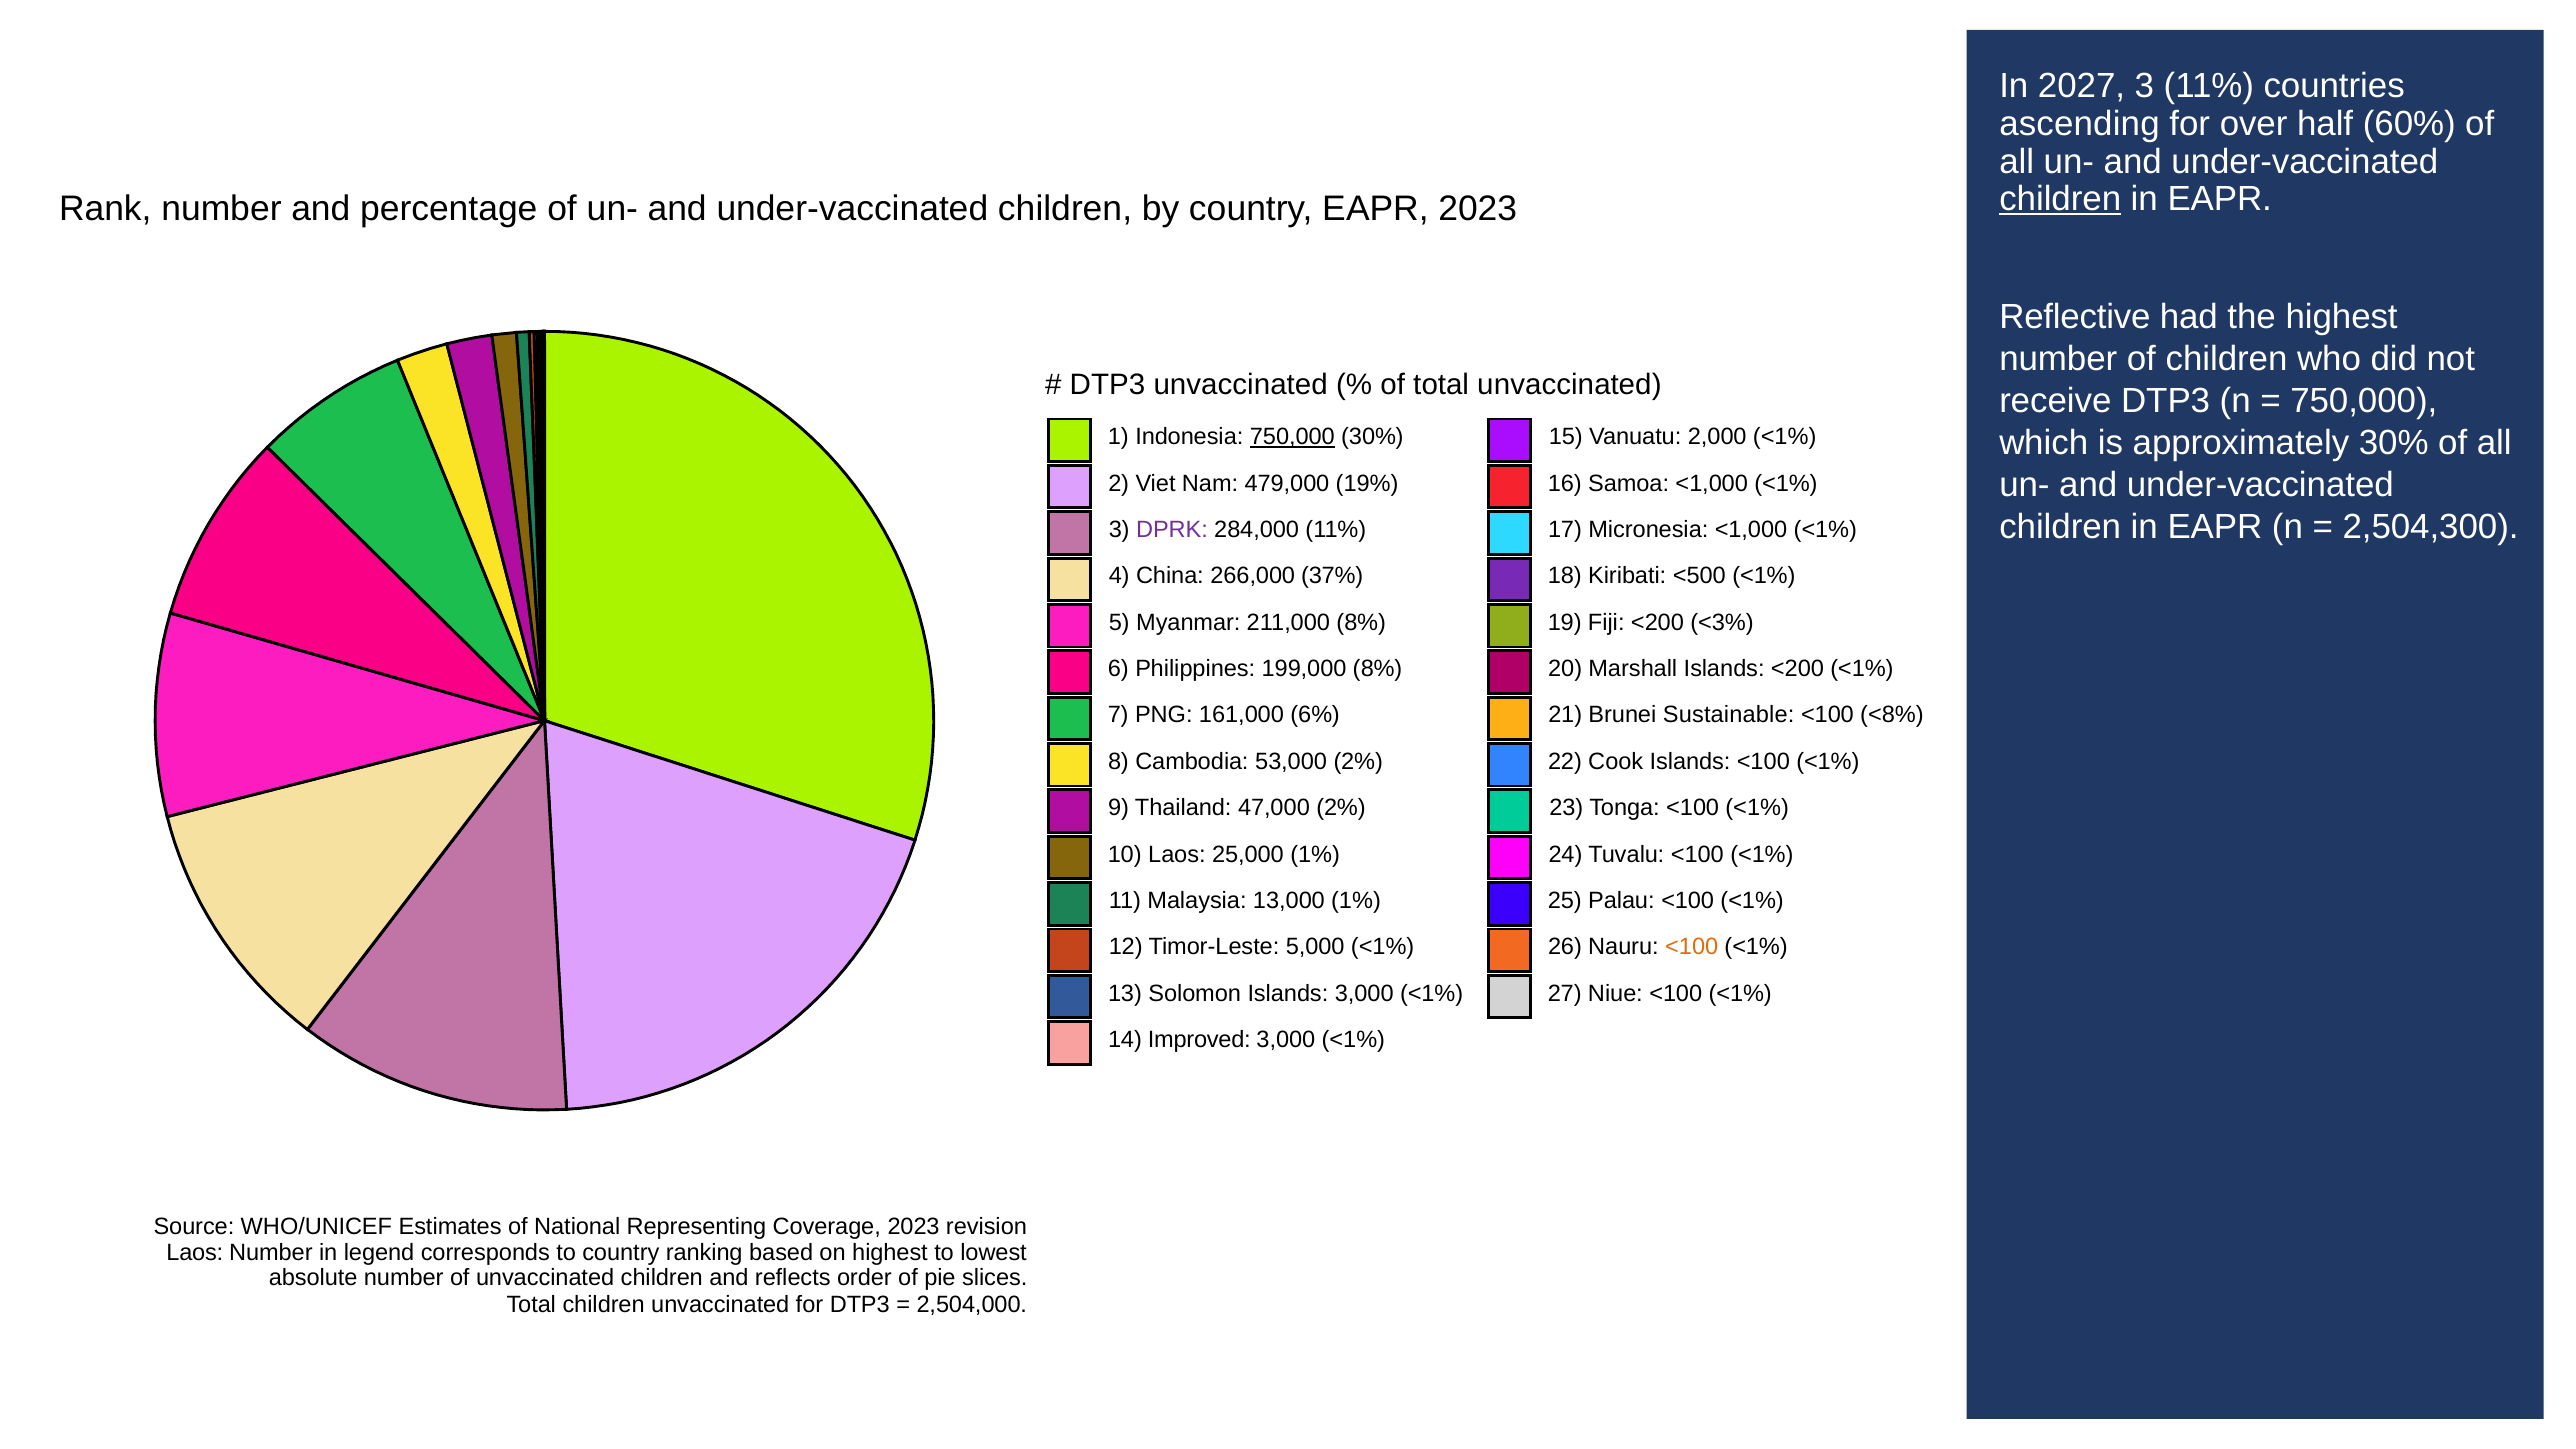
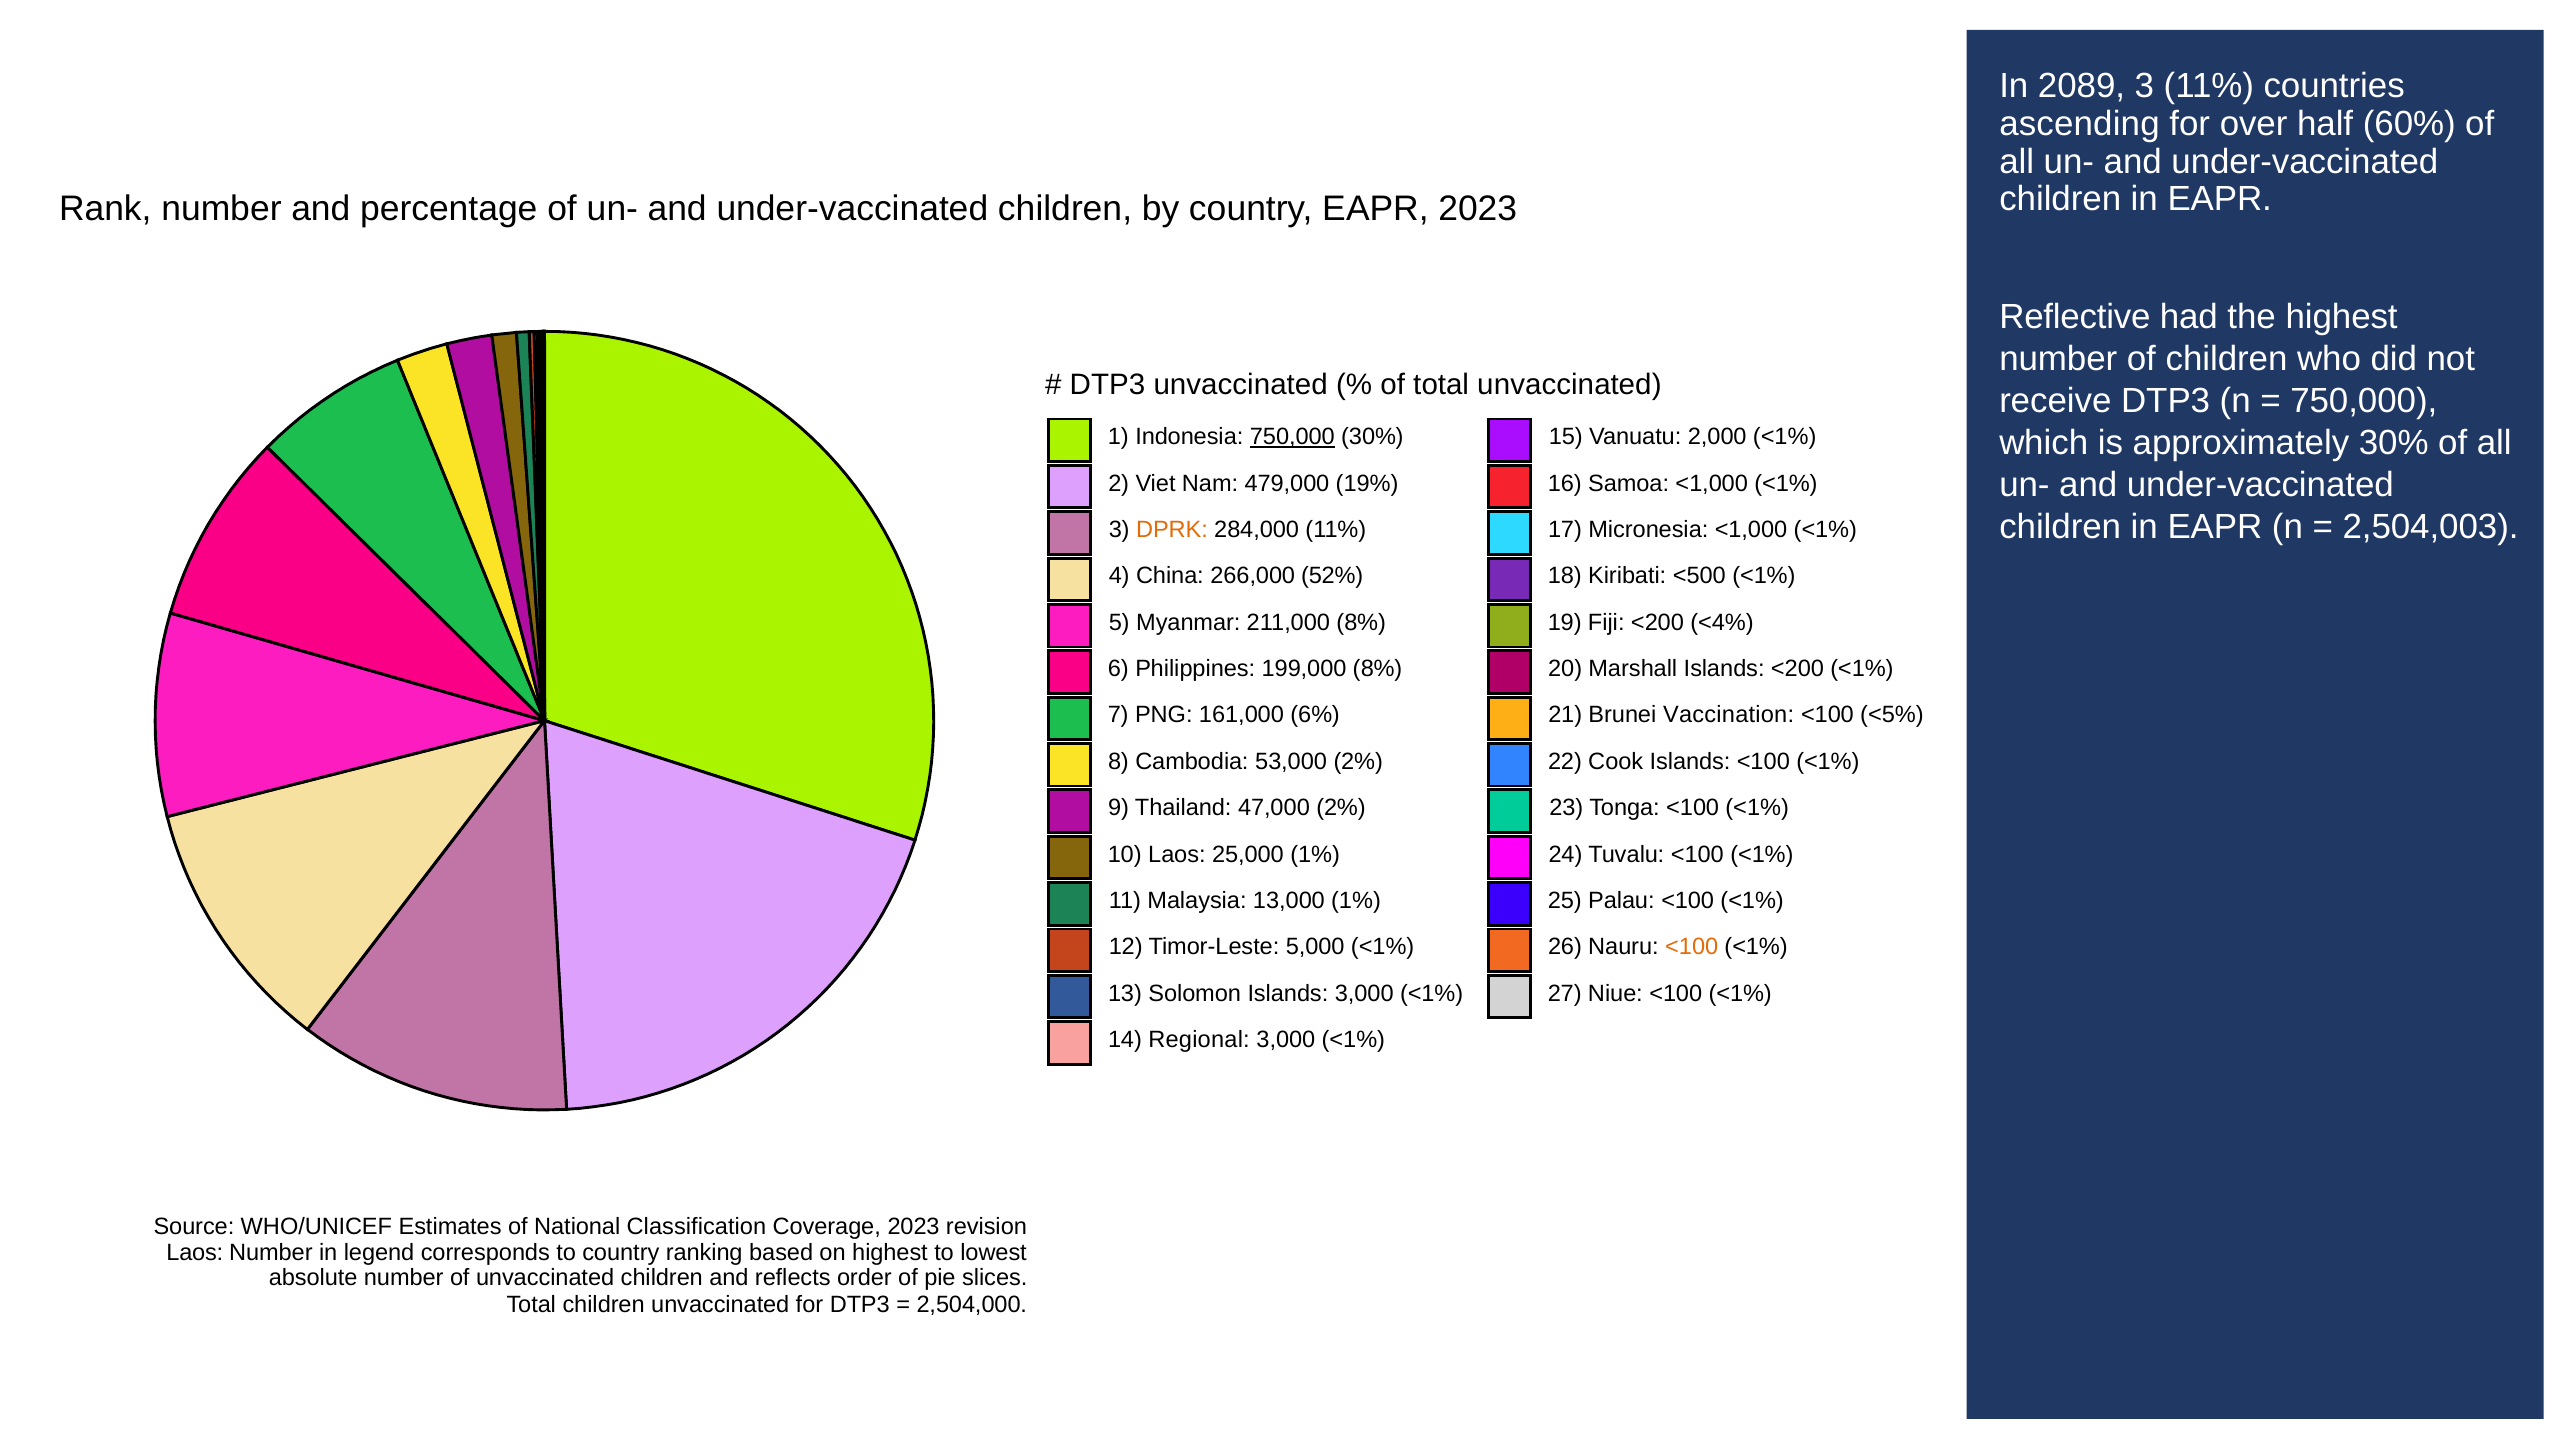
2027: 2027 -> 2089 (2082, 86)
children underline: present -> none (2060, 199)
2,504,300: 2,504,300 -> 2,504,003 (2431, 527)
DPRK colour: purple -> orange (1172, 530)
37%: 37% -> 52% (1332, 576)
<3%: <3% -> <4% (1722, 622)
Sustainable: Sustainable -> Vaccination (1729, 715)
<8%: <8% -> <5% (1892, 715)
Improved: Improved -> Regional (1199, 1040)
Representing: Representing -> Classification (696, 1227)
